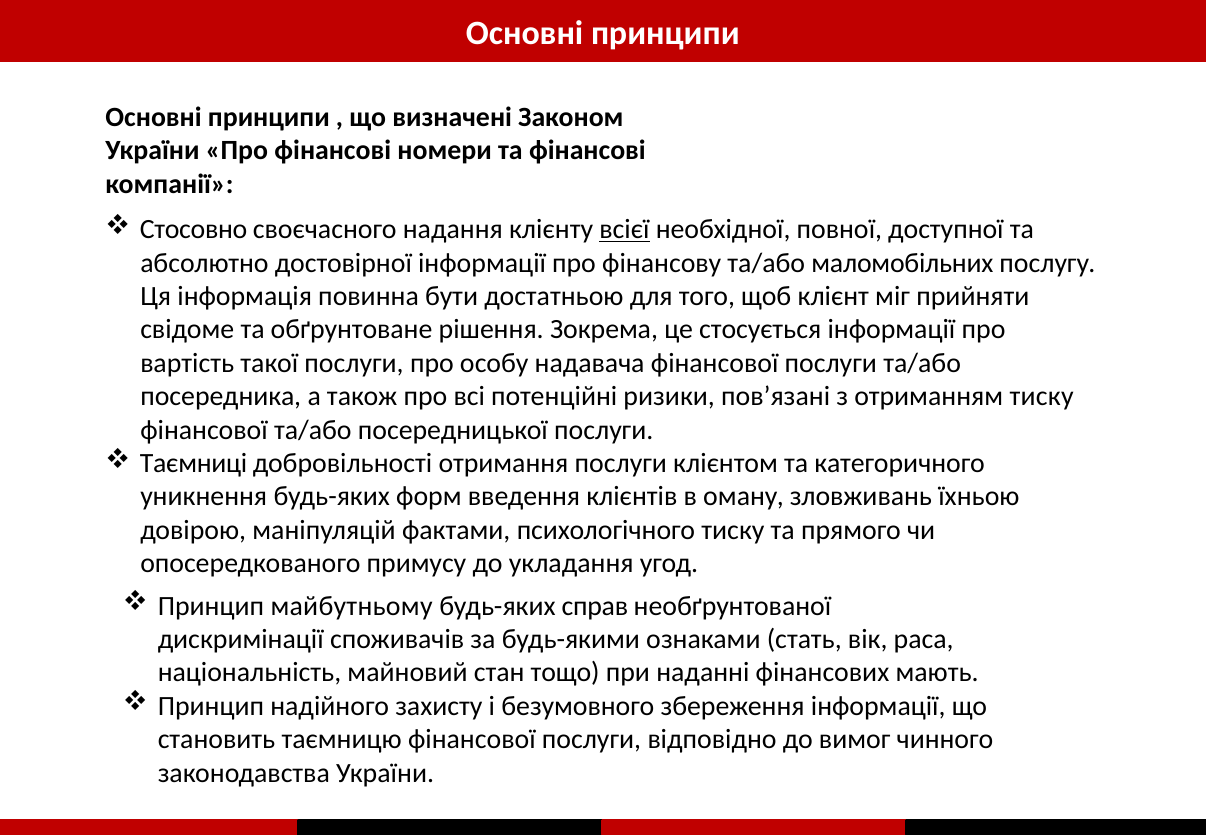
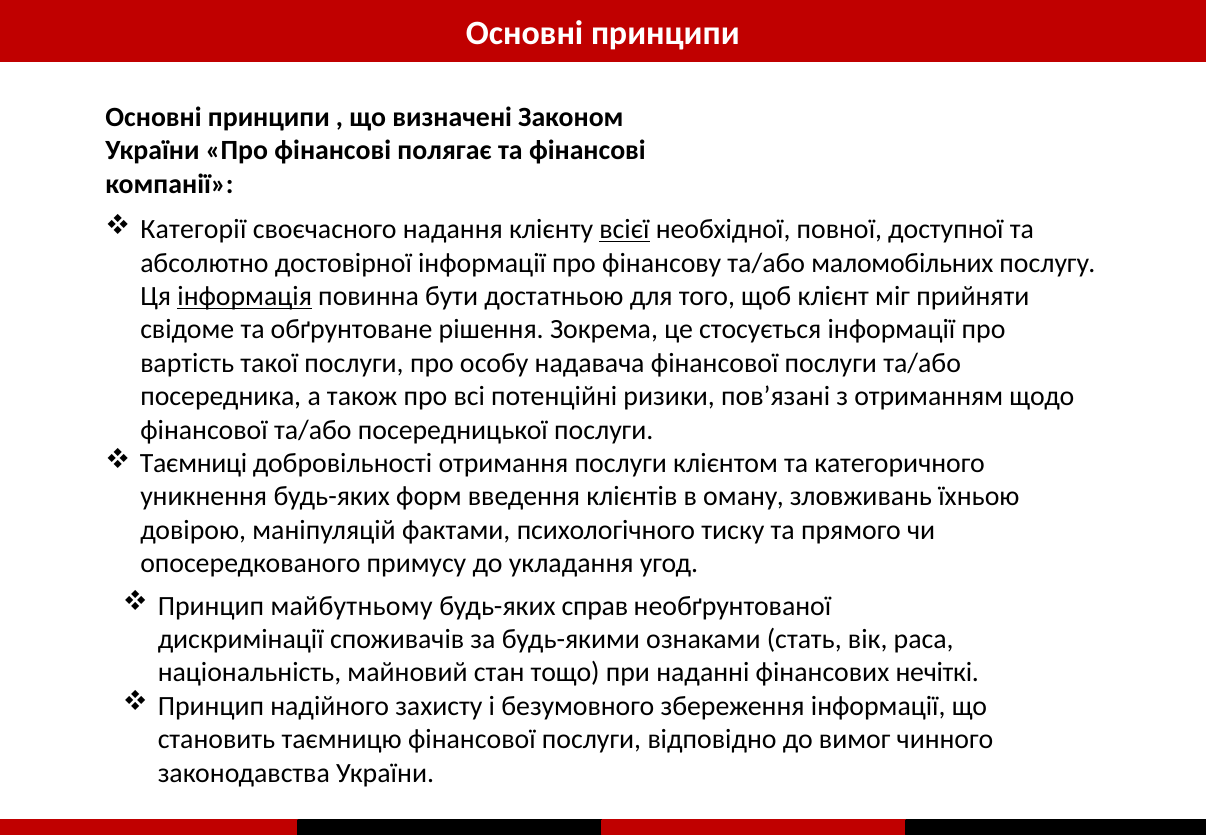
номери: номери -> полягає (445, 151)
Стосовно: Стосовно -> Категорії (193, 230)
інформація underline: none -> present (245, 296)
отриманням тиску: тиску -> щодо (1042, 397)
мають: мають -> нечіткі (937, 673)
